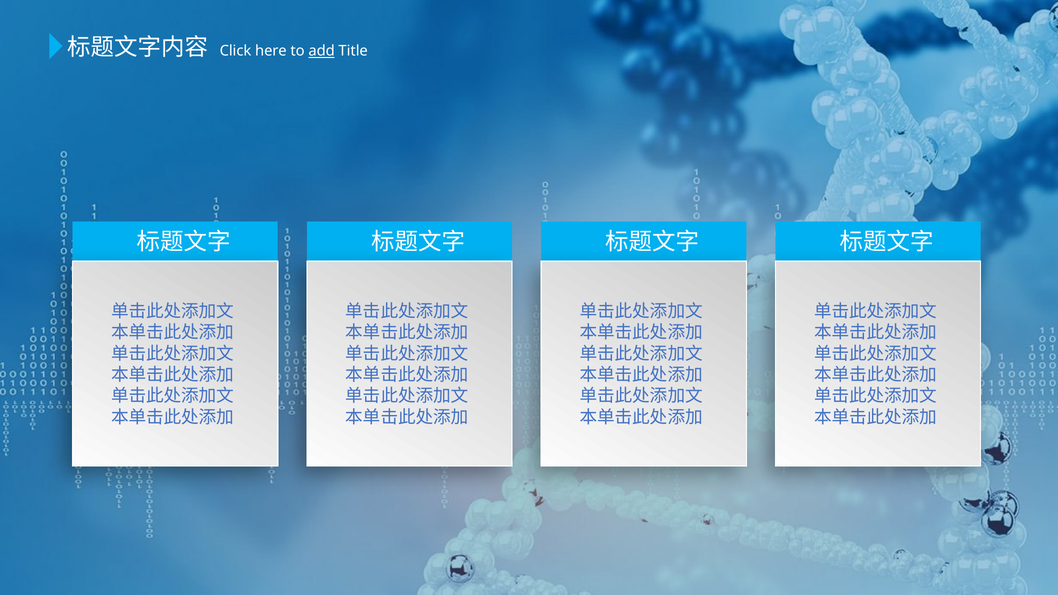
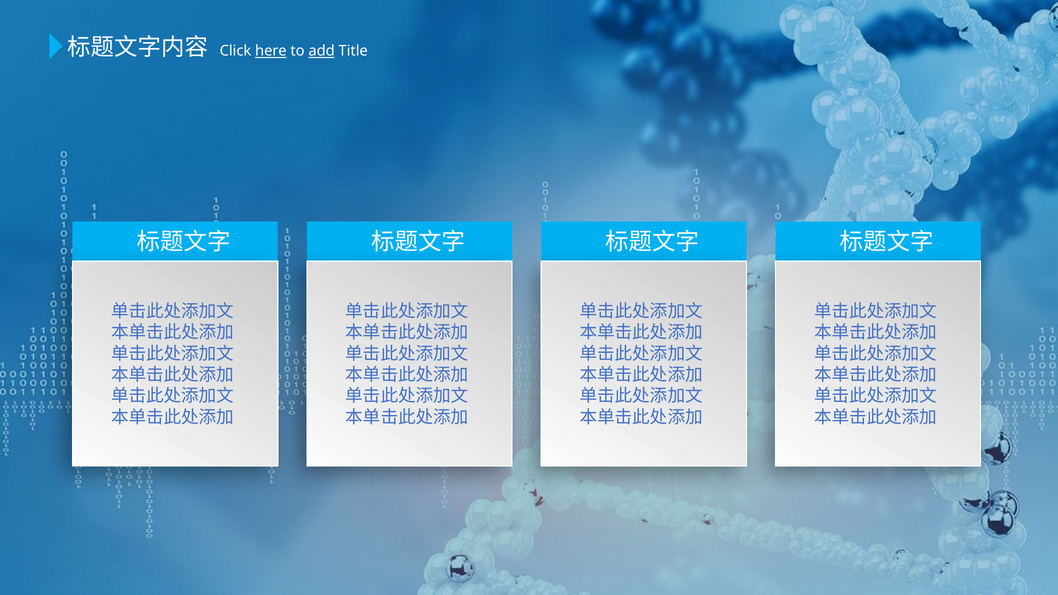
here underline: none -> present (271, 51)
